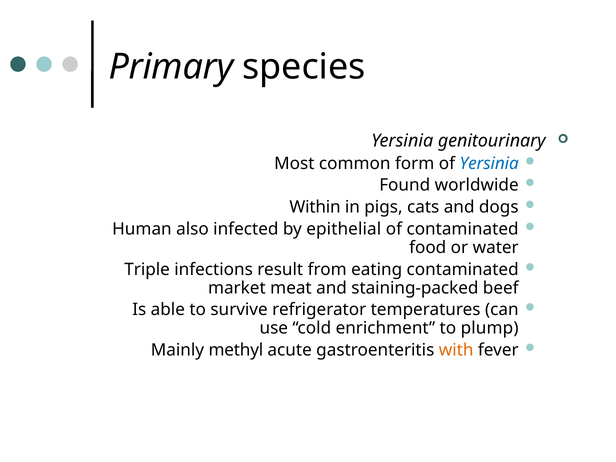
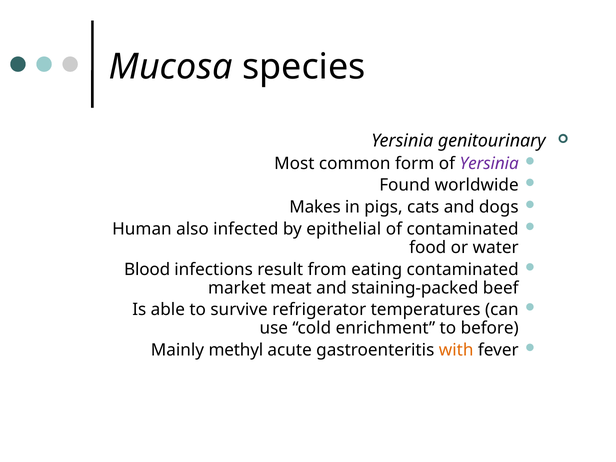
Primary: Primary -> Mucosa (171, 67)
Yersinia colour: blue -> purple (489, 163)
Within: Within -> Makes (315, 207)
Triple: Triple -> Blood (147, 269)
plump: plump -> before (490, 328)
